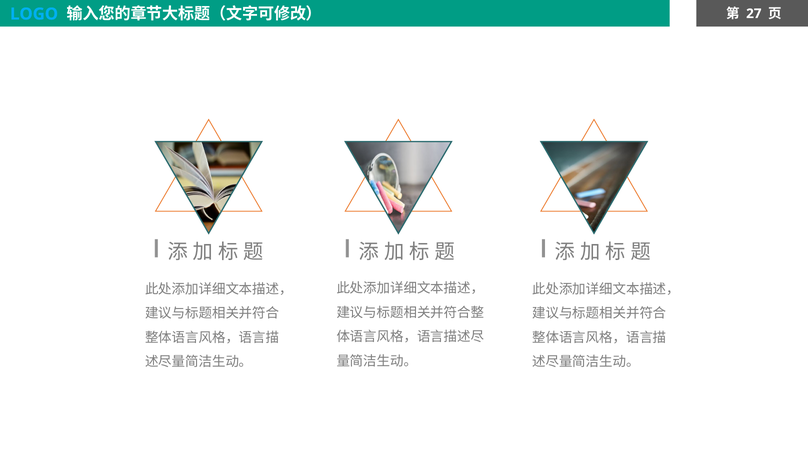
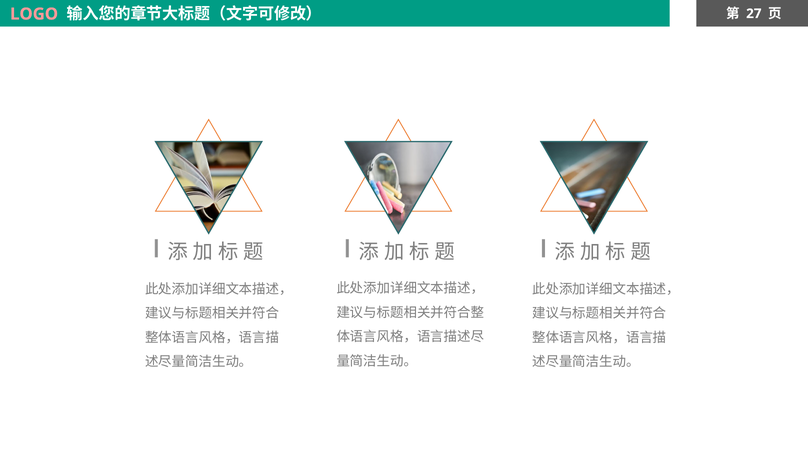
LOGO colour: light blue -> pink (34, 14)
